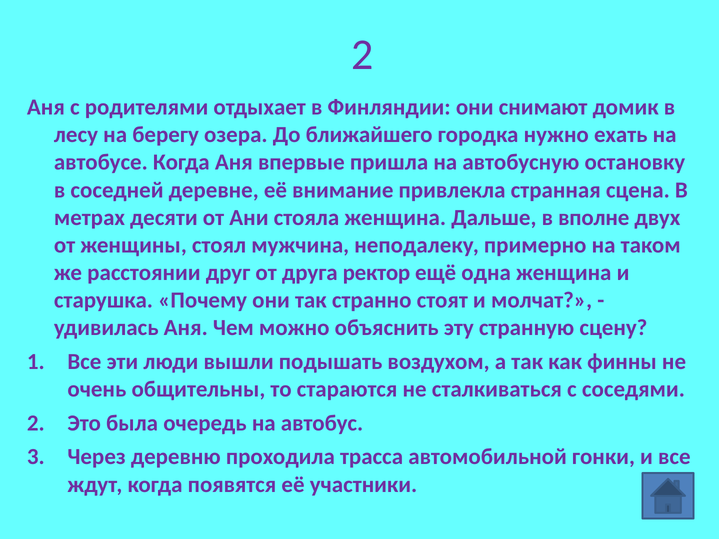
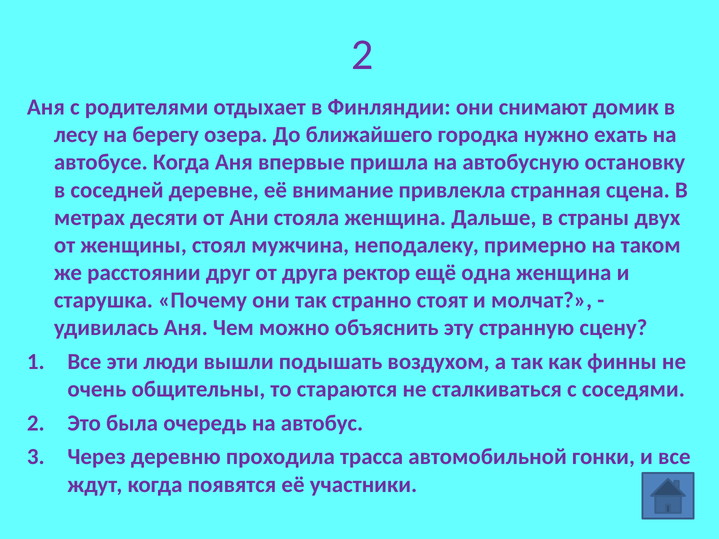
вполне: вполне -> страны (594, 218)
